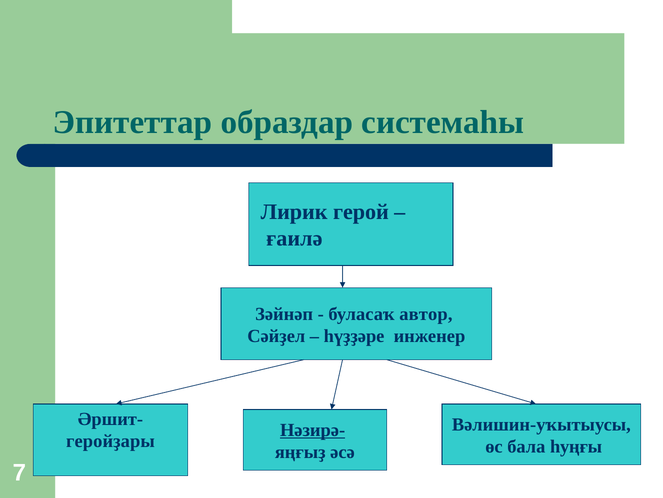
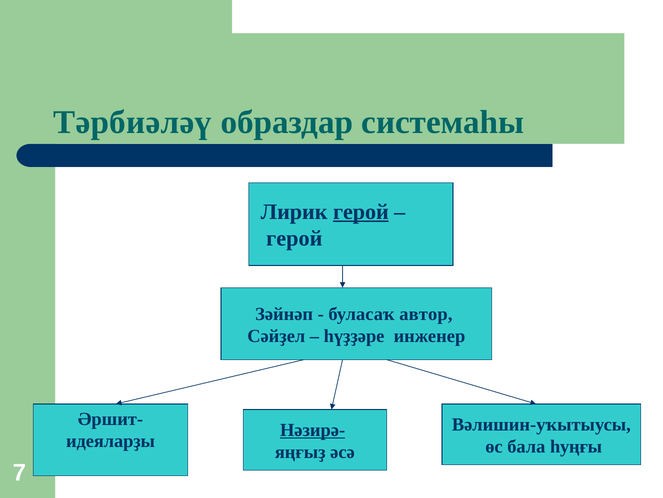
Эпитеттар: Эпитеттар -> Тәрбиәләү (132, 122)
герой underline: none -> present (361, 211)
ғаилә: ғаилә -> герой (294, 238)
геройҙары: геройҙары -> идеяларҙы (111, 441)
